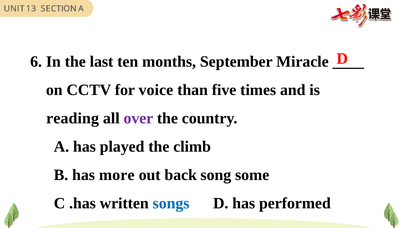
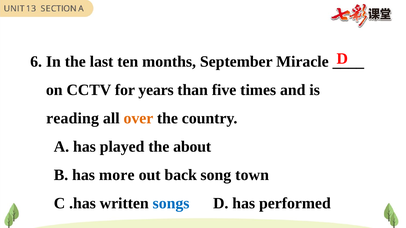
voice: voice -> years (156, 90)
over colour: purple -> orange (138, 118)
climb: climb -> about (192, 147)
some: some -> town (252, 175)
